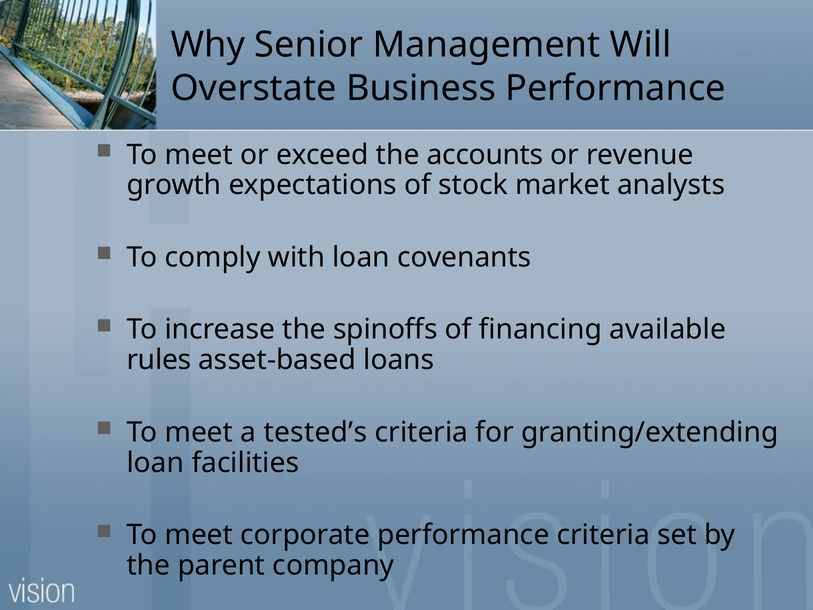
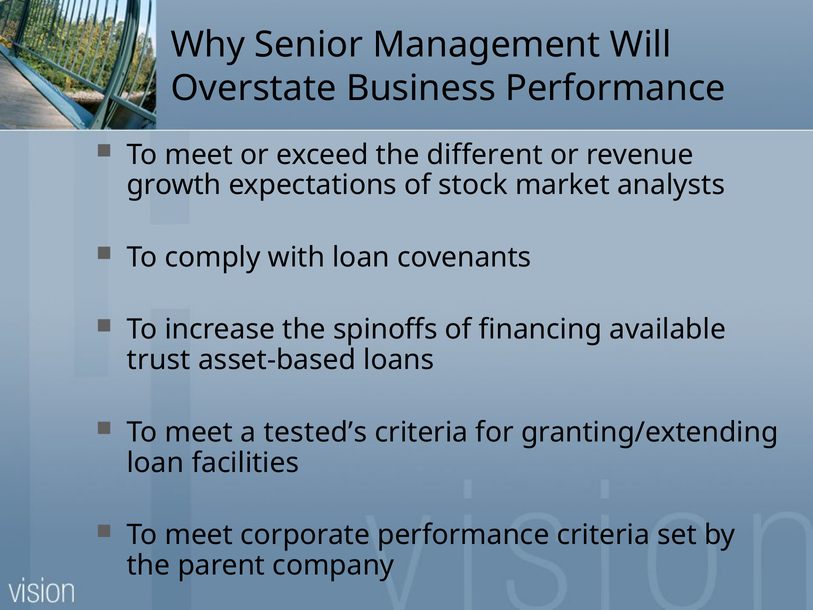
accounts: accounts -> different (485, 155)
rules: rules -> trust (159, 360)
